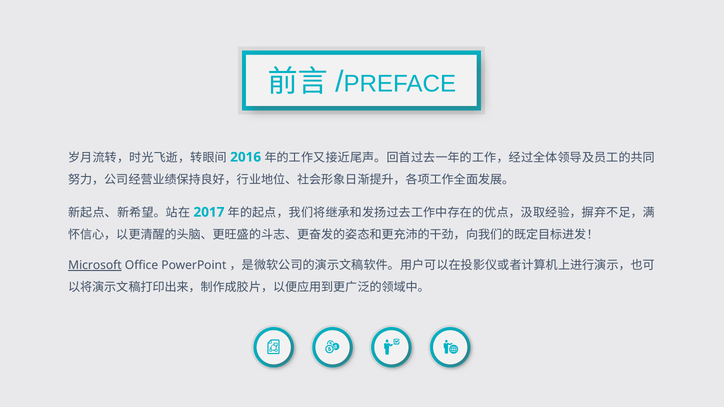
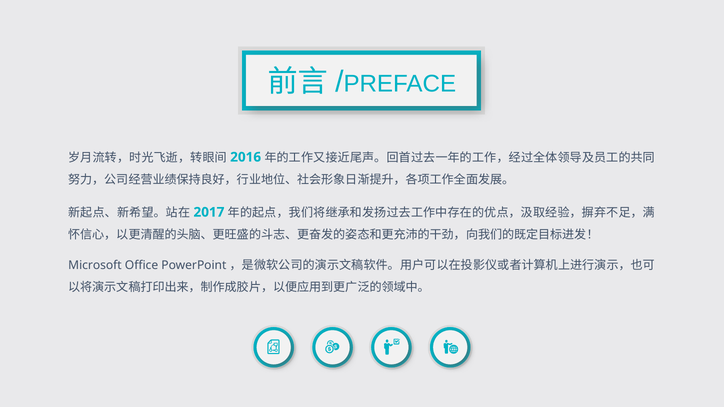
Microsoft underline: present -> none (95, 266)
